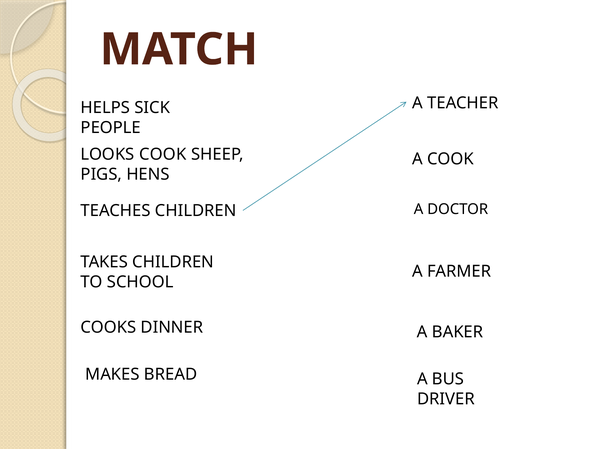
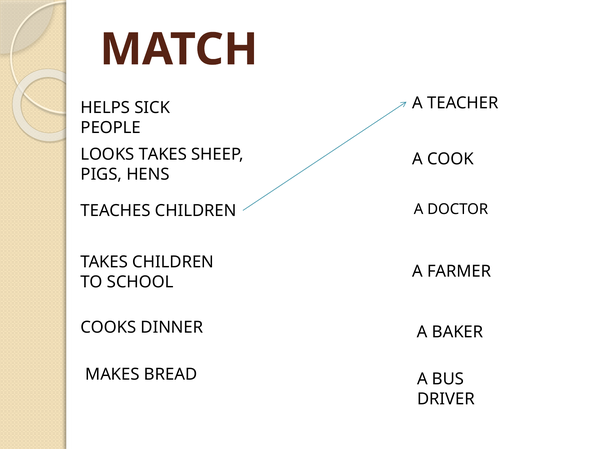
LOOKS COOK: COOK -> TAKES (163, 154)
